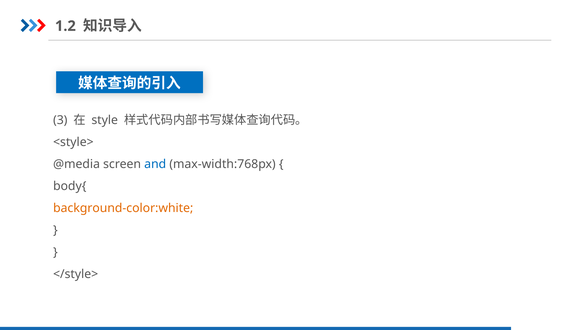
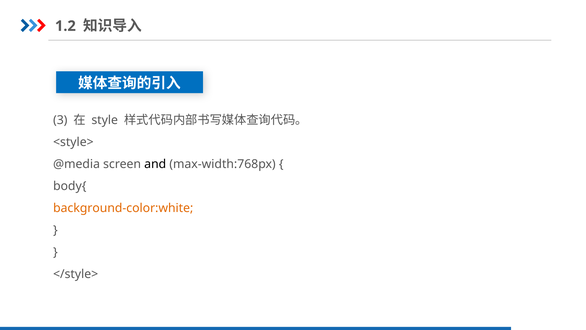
and colour: blue -> black (155, 164)
